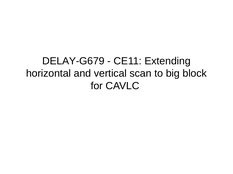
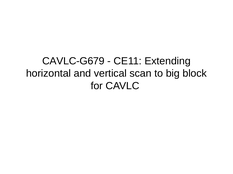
DELAY-G679: DELAY-G679 -> CAVLC-G679 (73, 61)
